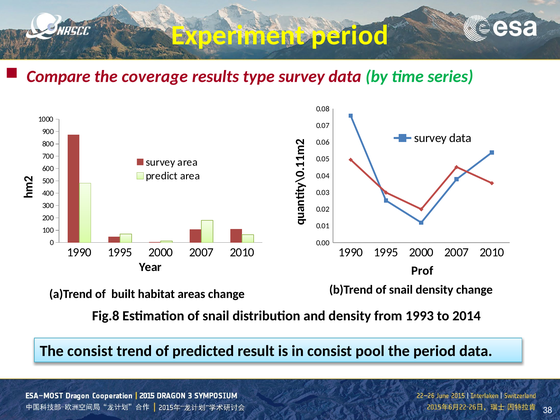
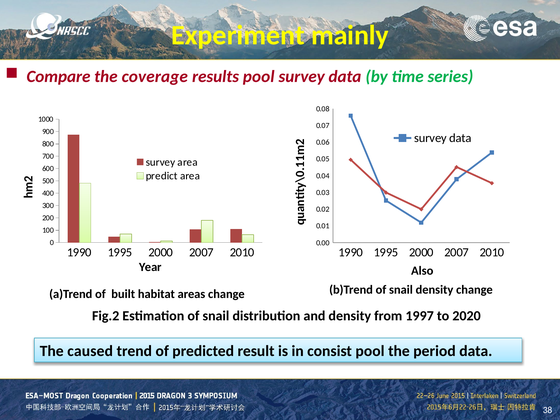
Experiment period: period -> mainly (350, 35)
results type: type -> pool (259, 76)
Prof: Prof -> Also (422, 271)
Fig.8: Fig.8 -> Fig.2 (106, 316)
1993: 1993 -> 1997 (420, 316)
2014: 2014 -> 2020 (467, 316)
The consist: consist -> caused (90, 351)
